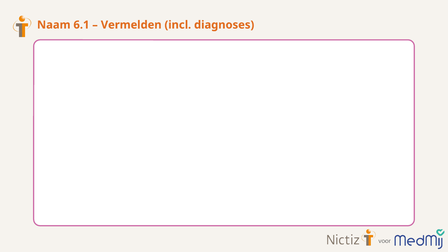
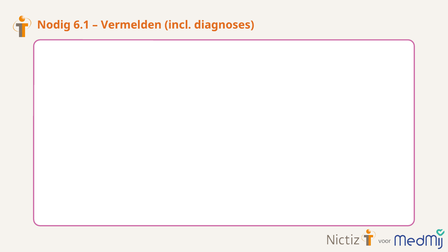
Naam: Naam -> Nodig (54, 25)
